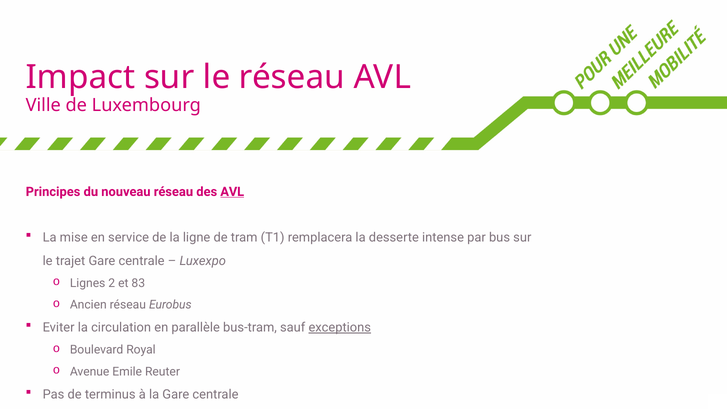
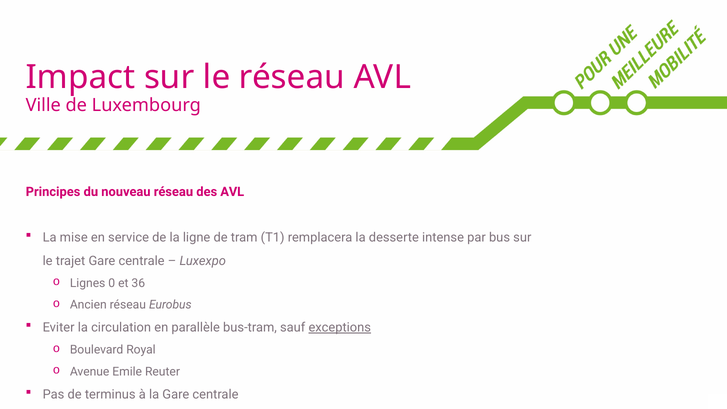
AVL underline: present -> none (232, 192)
2: 2 -> 0 (112, 283)
83: 83 -> 36 (138, 283)
